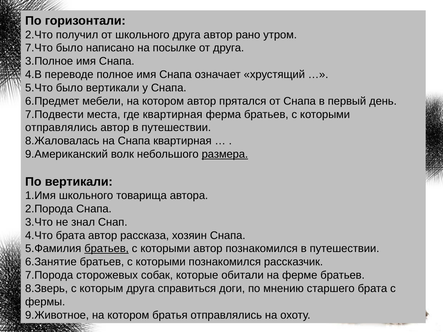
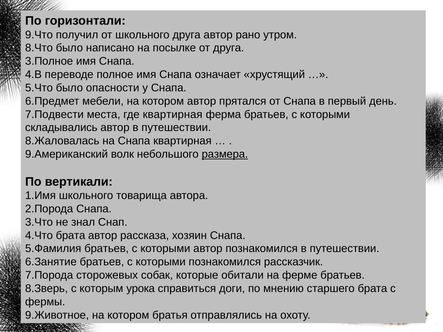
2.Что: 2.Что -> 9.Что (39, 35)
7.Что: 7.Что -> 8.Что (39, 48)
было вертикали: вертикали -> опасности (113, 88)
отправлялись: отправлялись -> складывались (61, 128)
братьев underline: present -> none (107, 249)
которым друга: друга -> урока (141, 289)
